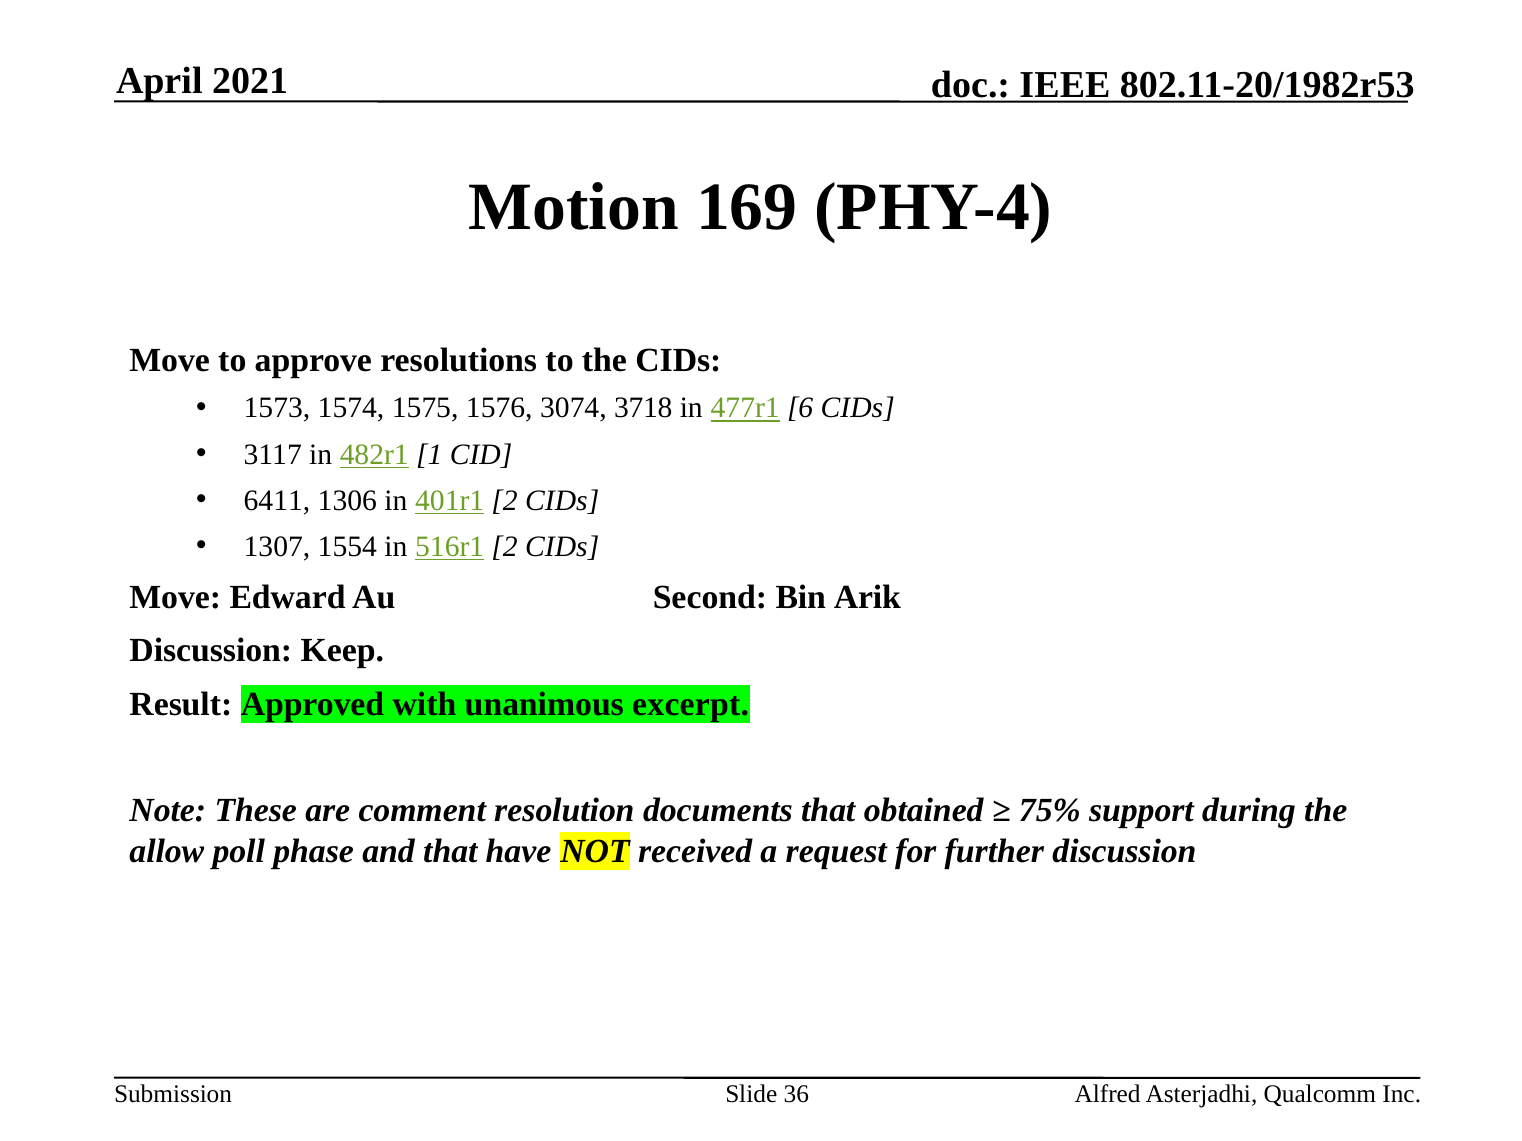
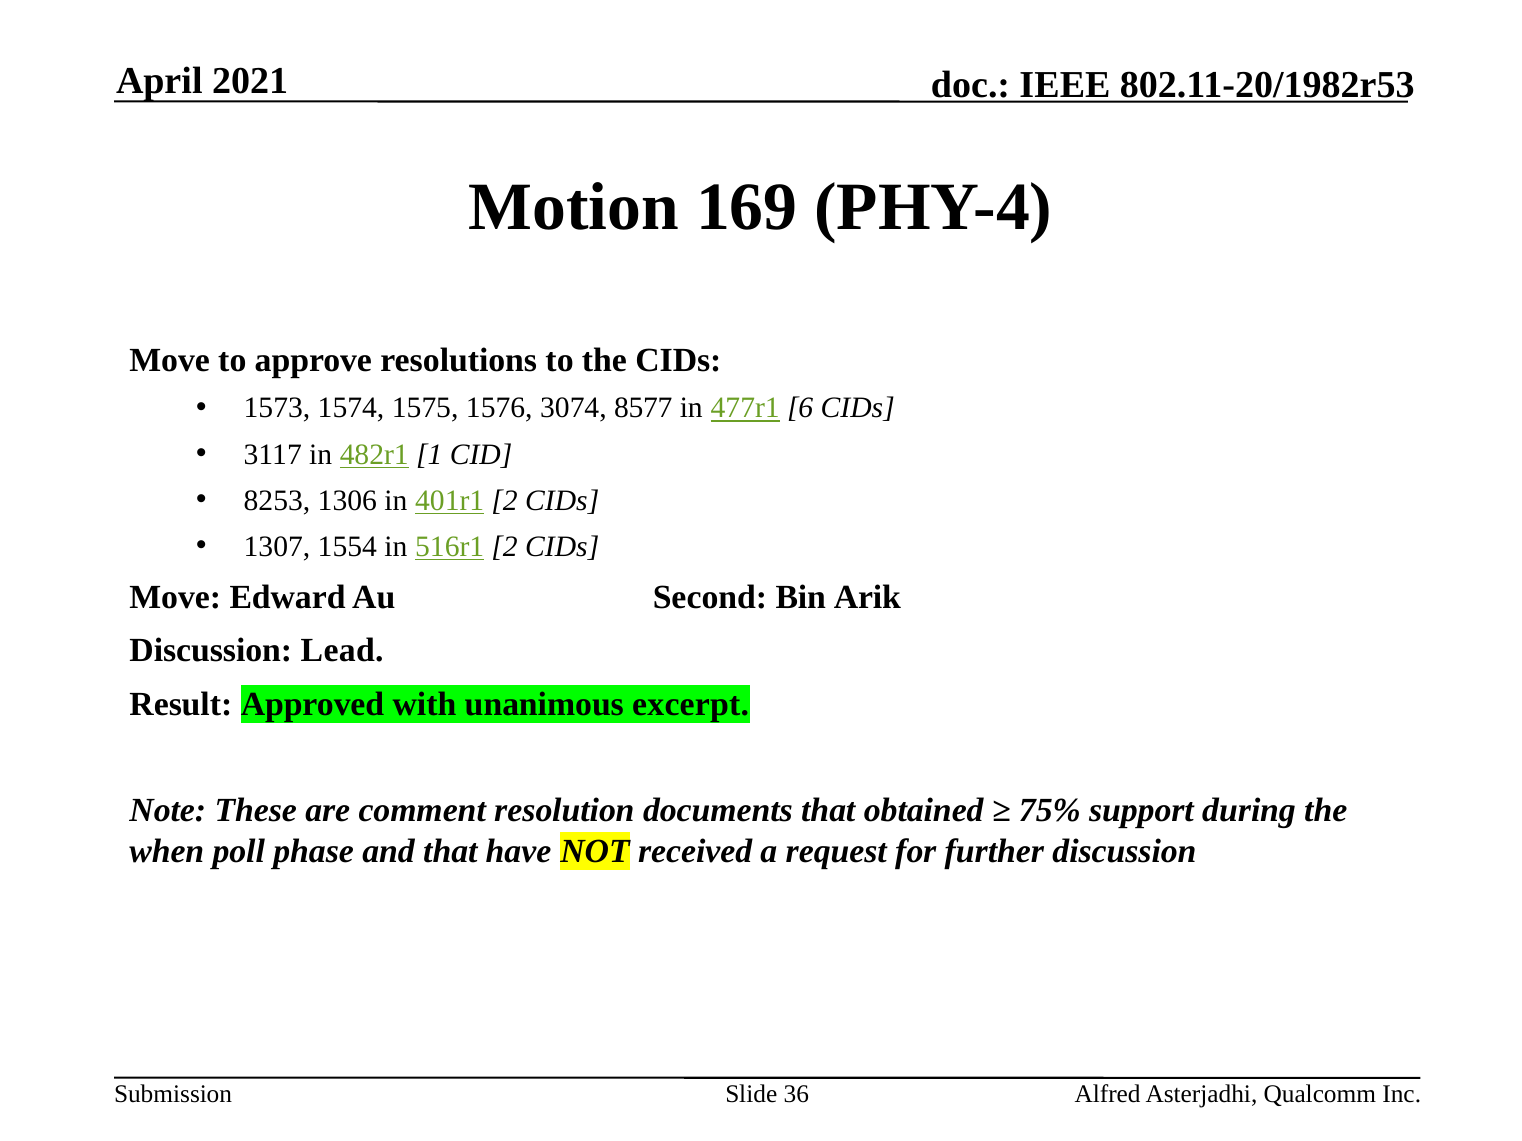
3718: 3718 -> 8577 (643, 408)
6411: 6411 -> 8253 (277, 501)
Keep: Keep -> Lead (342, 651)
allow: allow -> when (167, 851)
